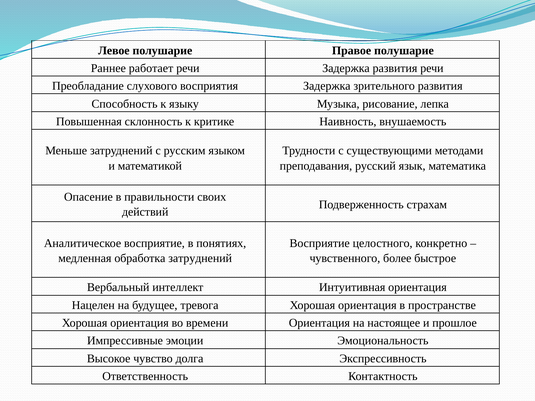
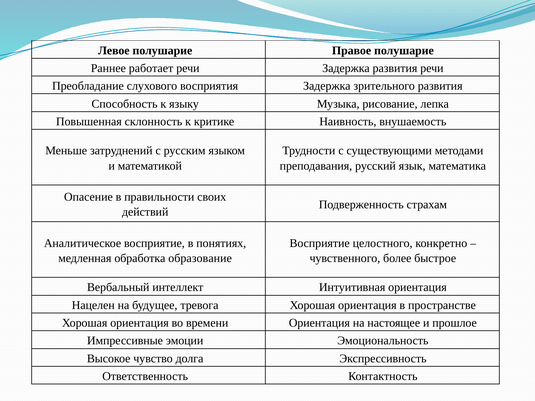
обработка затруднений: затруднений -> образование (200, 258)
